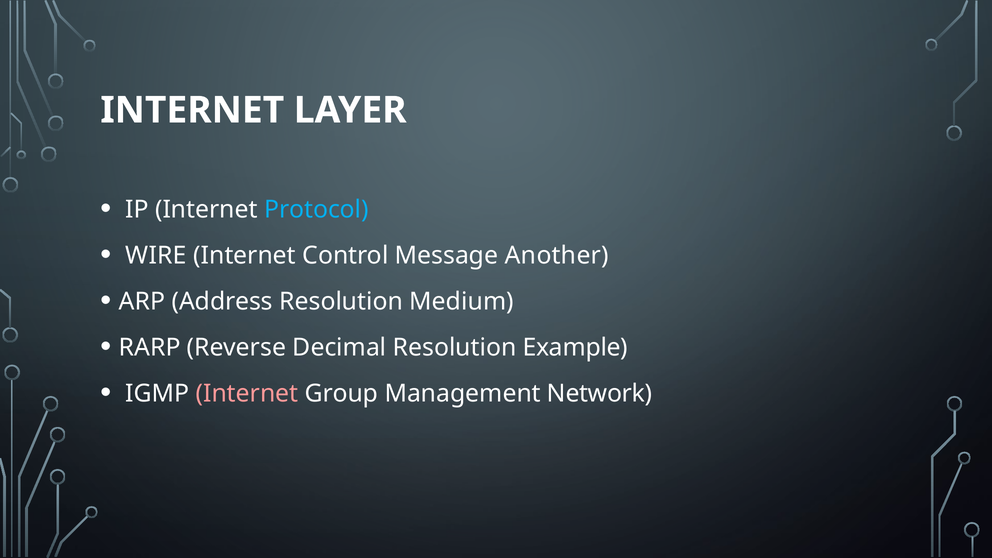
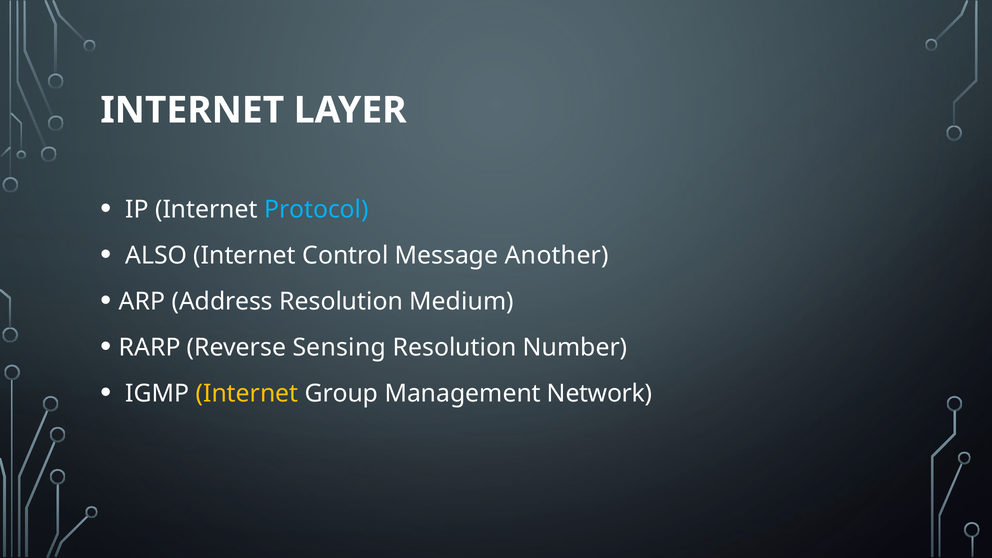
WIRE: WIRE -> ALSO (156, 255)
Decimal: Decimal -> Sensing (339, 347)
Example: Example -> Number (575, 347)
Internet colour: pink -> yellow (247, 394)
